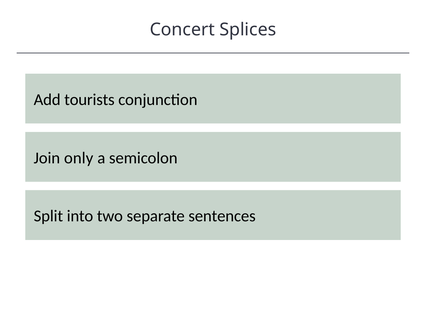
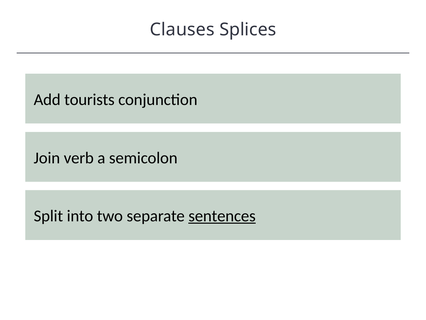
Concert: Concert -> Clauses (182, 30)
only: only -> verb (79, 158)
sentences underline: none -> present (222, 216)
